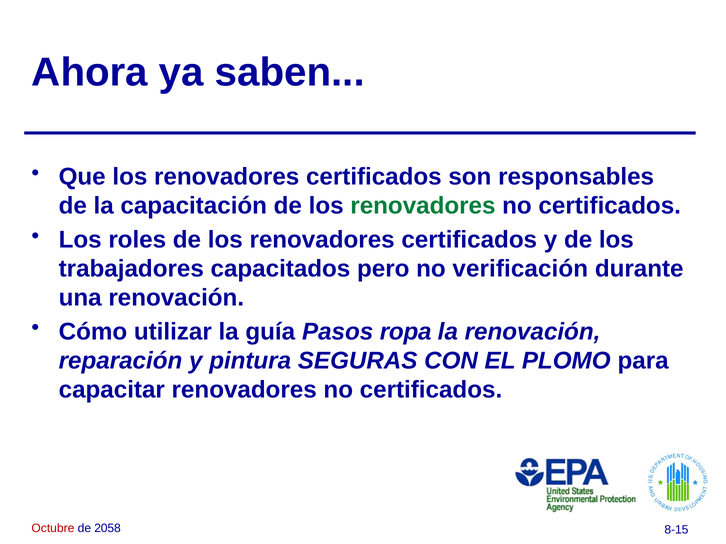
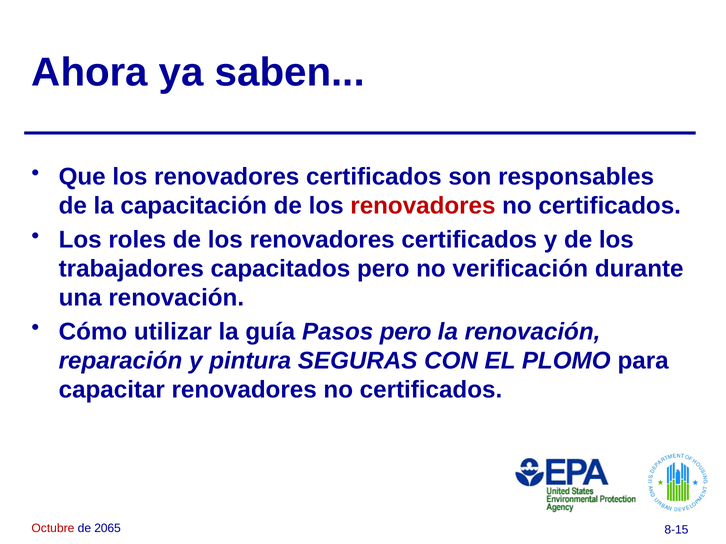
renovadores colour: green -> red (423, 206)
Pasos ropa: ropa -> pero (406, 332)
2058: 2058 -> 2065 (108, 529)
